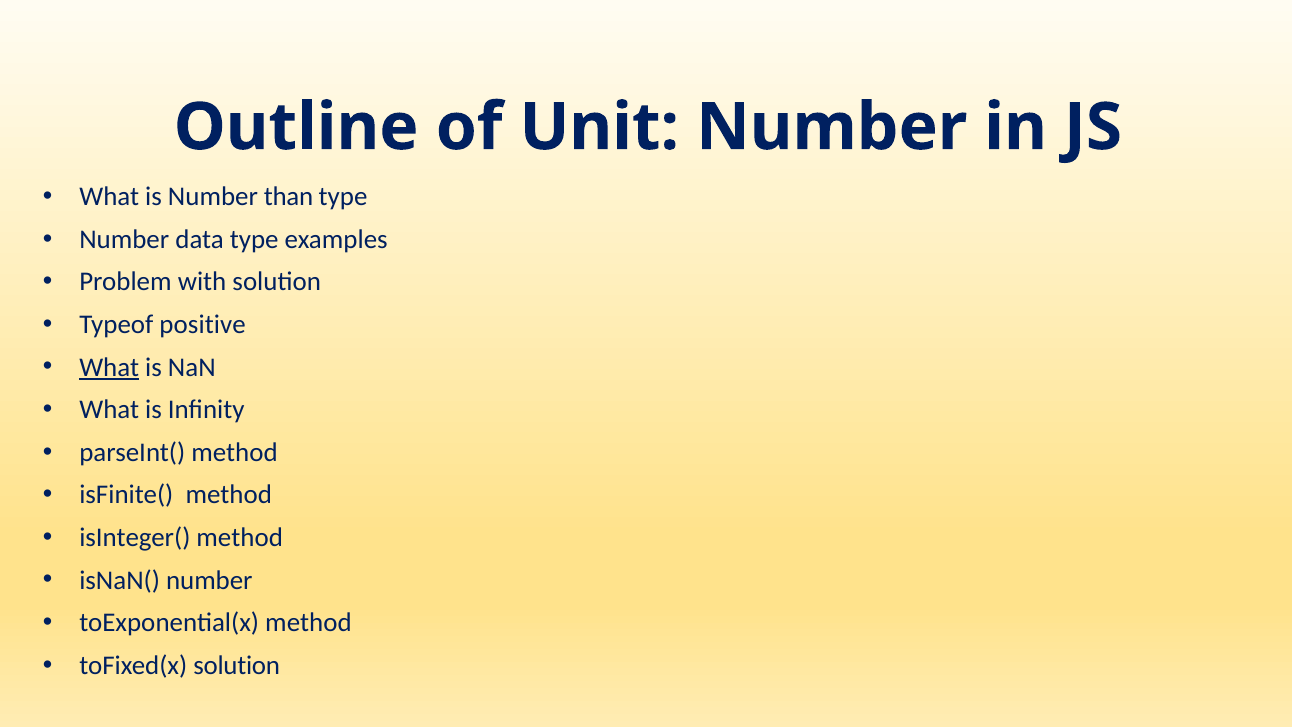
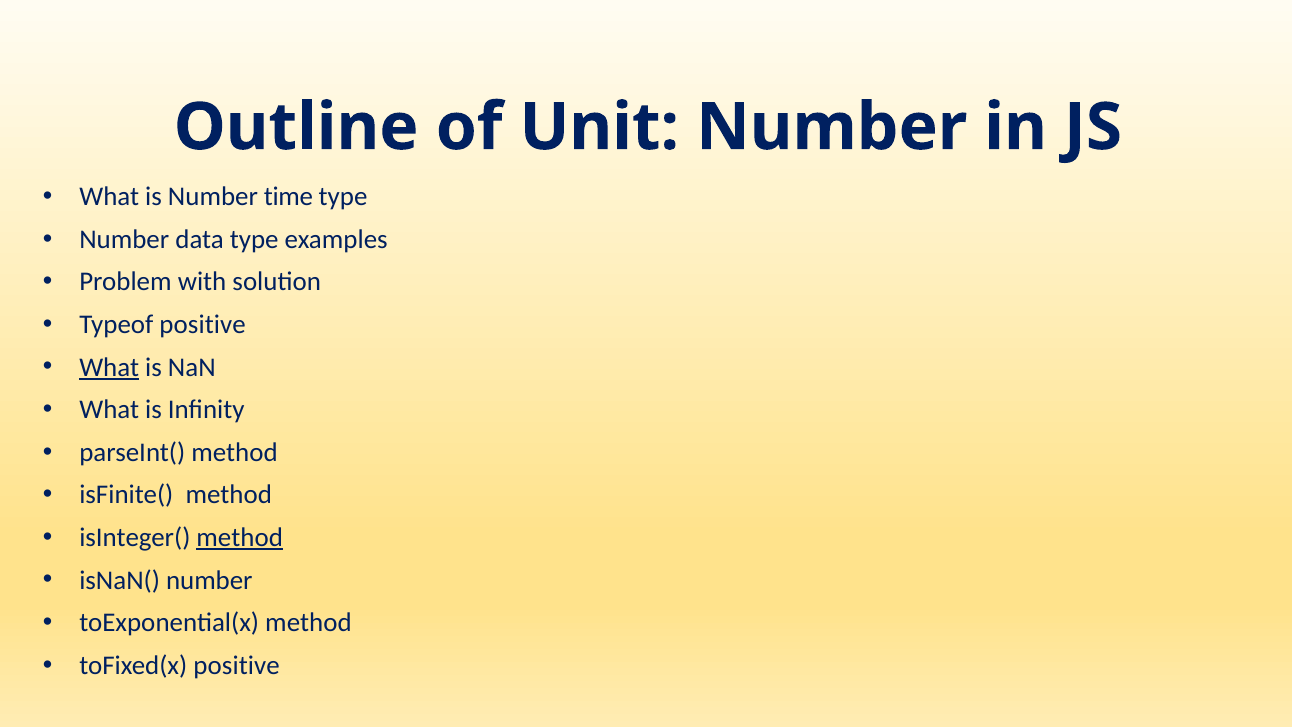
than: than -> time (288, 197)
method underline: none -> present (240, 537)
toFixed(x solution: solution -> positive (237, 665)
